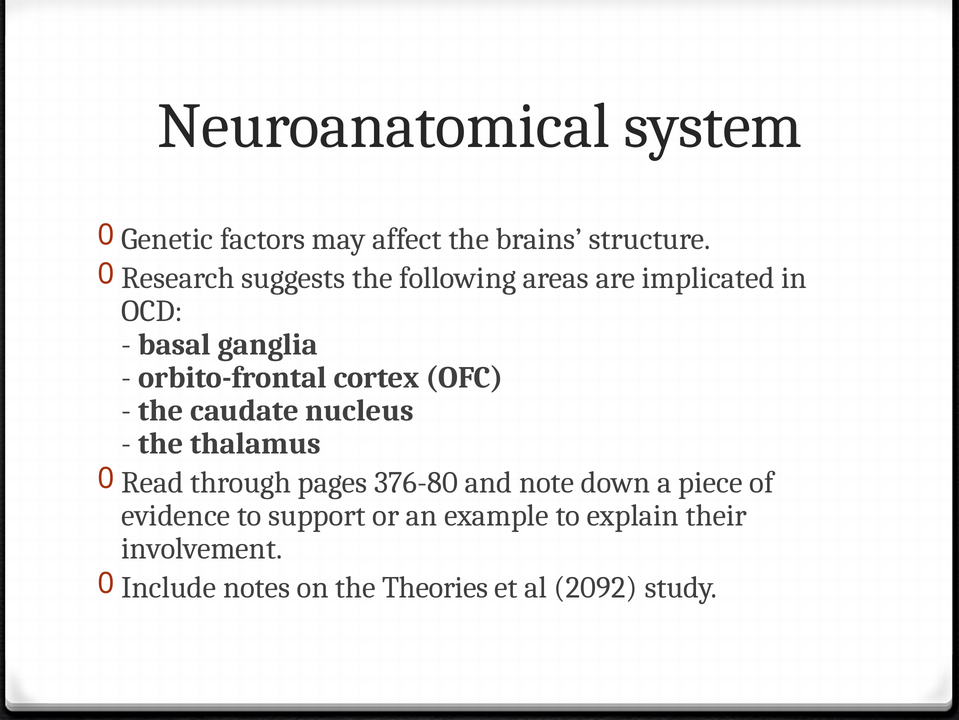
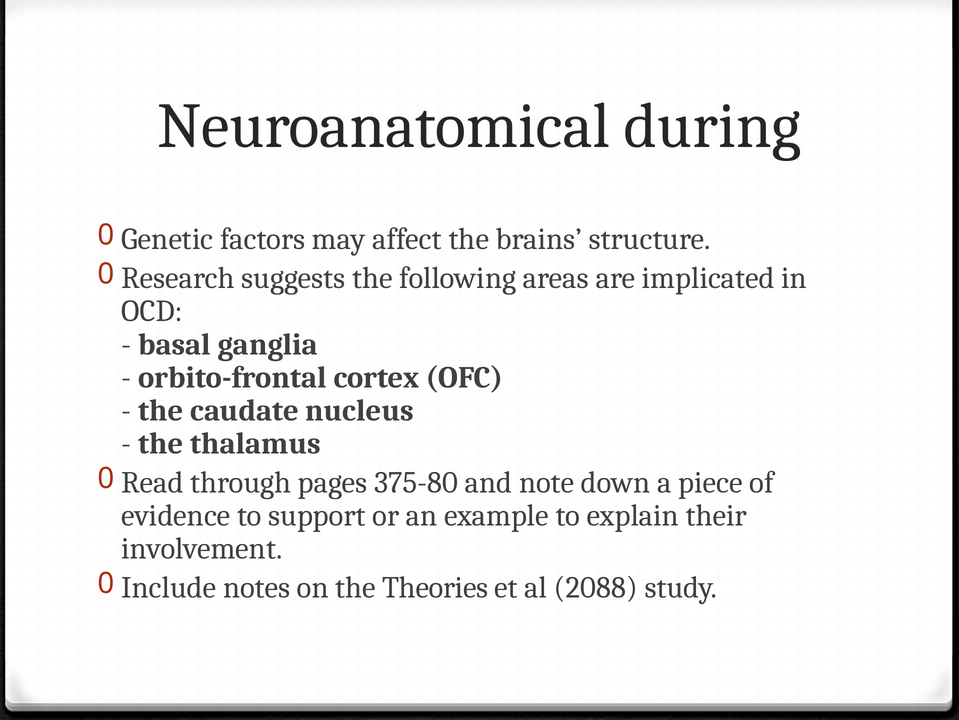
system: system -> during (713, 126)
376-80: 376-80 -> 375-80 (416, 482)
2092: 2092 -> 2088 (596, 587)
